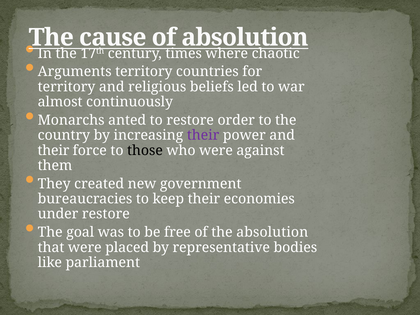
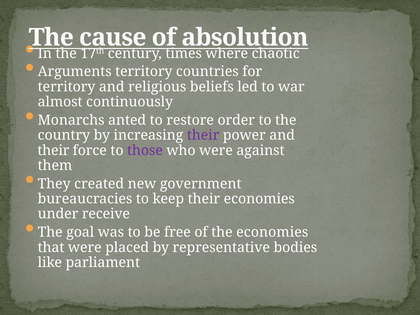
those colour: black -> purple (145, 150)
under restore: restore -> receive (106, 214)
the absolution: absolution -> economies (272, 232)
